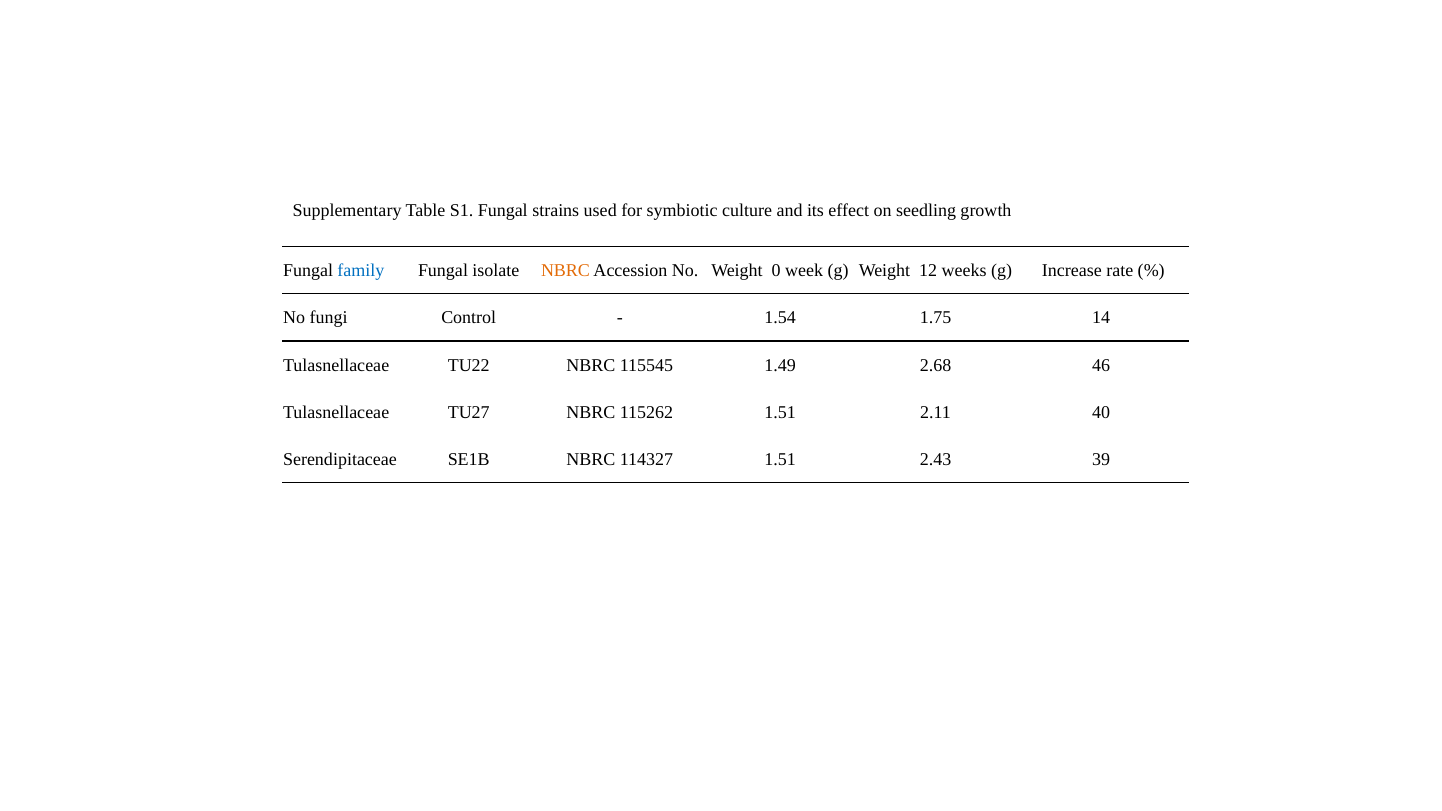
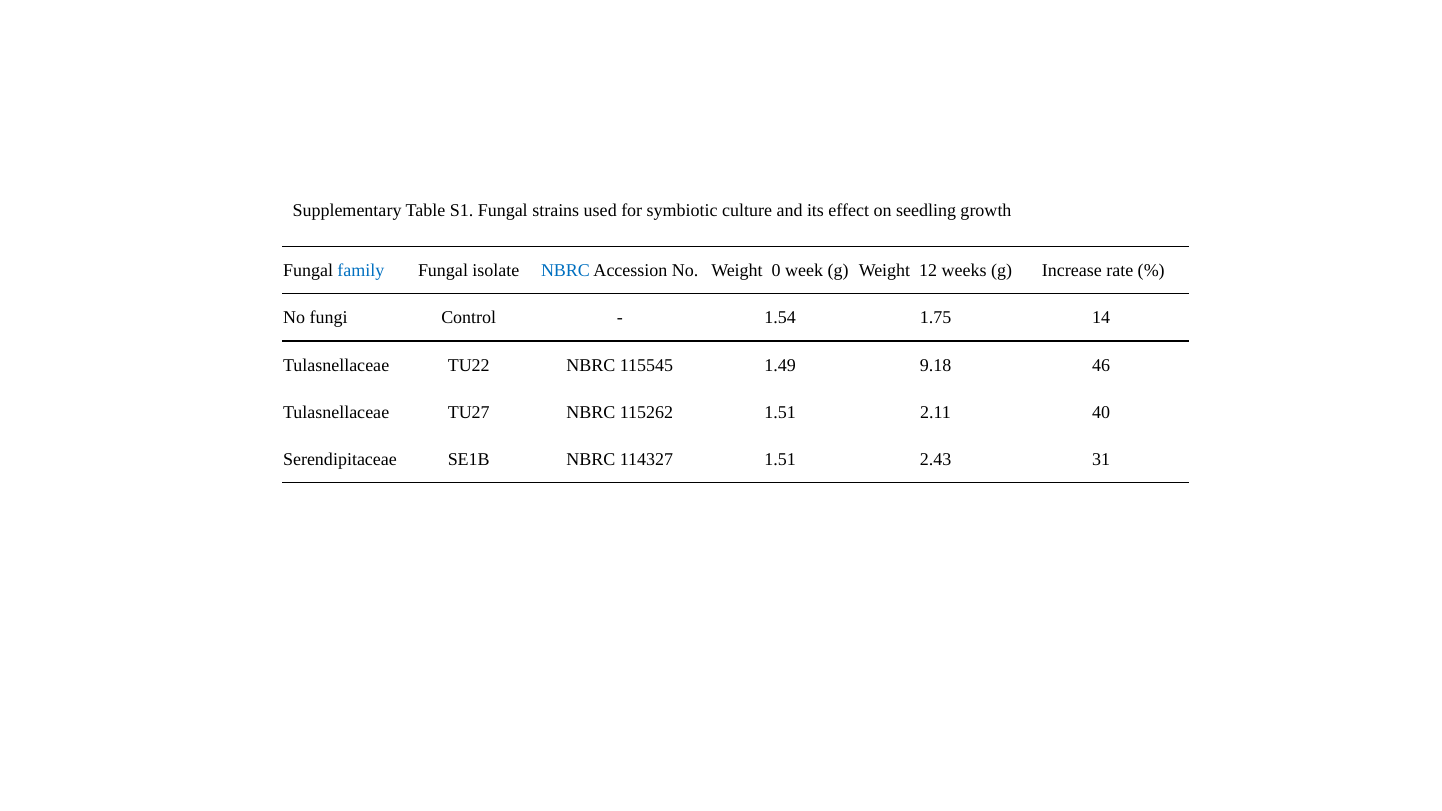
NBRC colour: orange -> blue (565, 271)
2.68: 2.68 -> 9.18 (936, 365)
39: 39 -> 31 (1101, 459)
